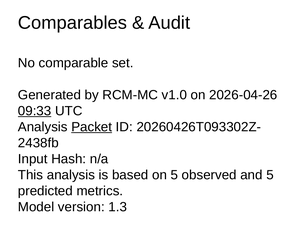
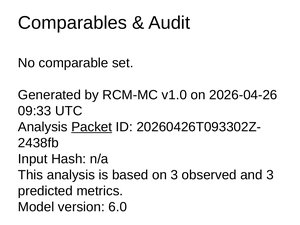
09:33 underline: present -> none (35, 111)
on 5: 5 -> 3 (174, 175)
and 5: 5 -> 3 (270, 175)
1.3: 1.3 -> 6.0 (118, 207)
